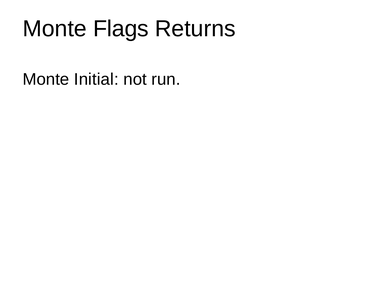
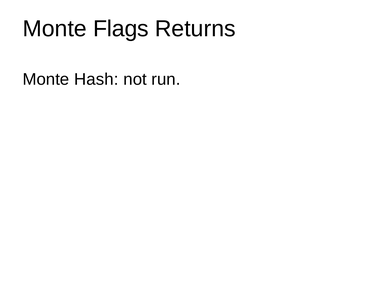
Initial: Initial -> Hash (96, 79)
